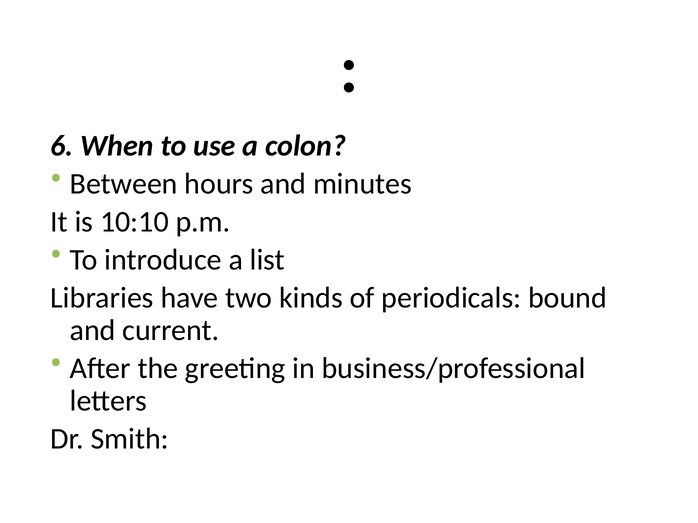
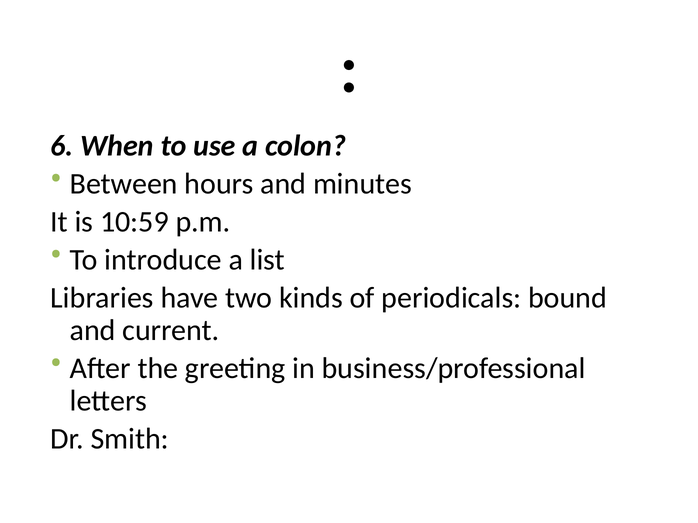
10:10: 10:10 -> 10:59 (134, 222)
